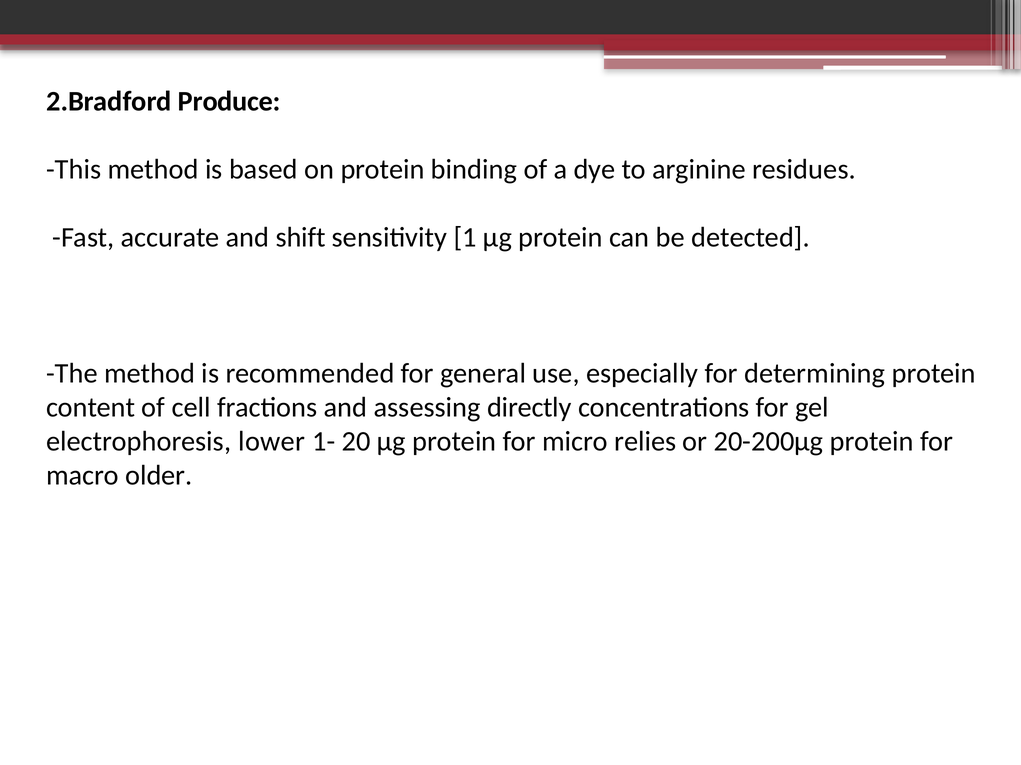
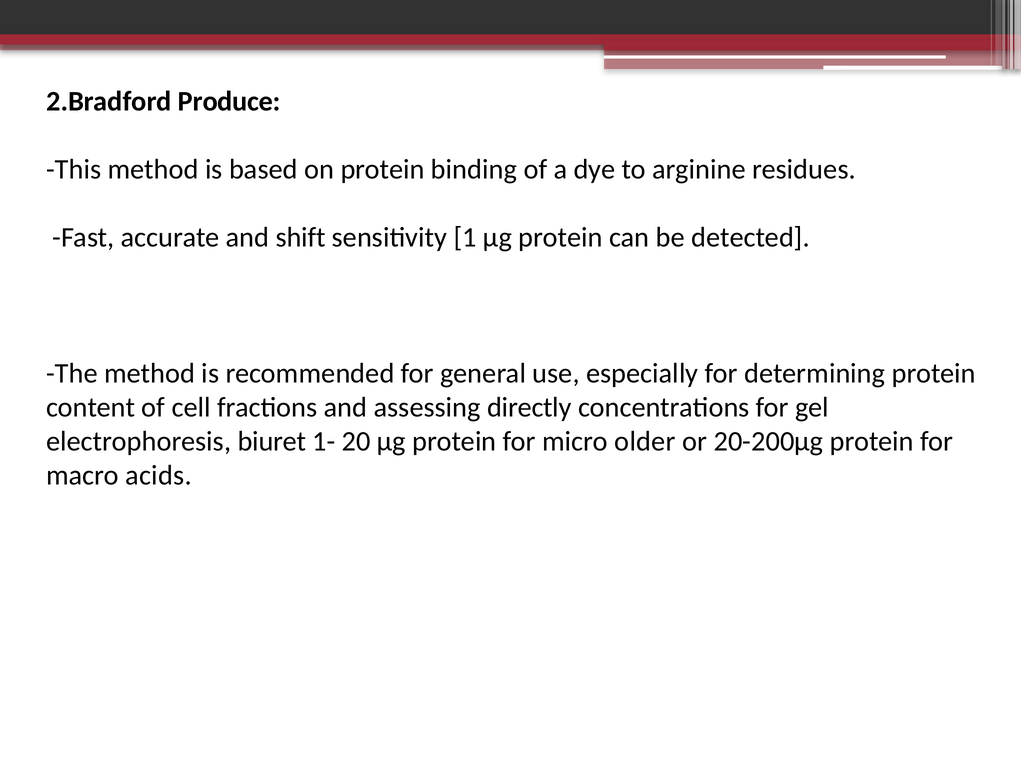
lower: lower -> biuret (272, 442)
relies: relies -> older (645, 442)
older: older -> acids (159, 476)
